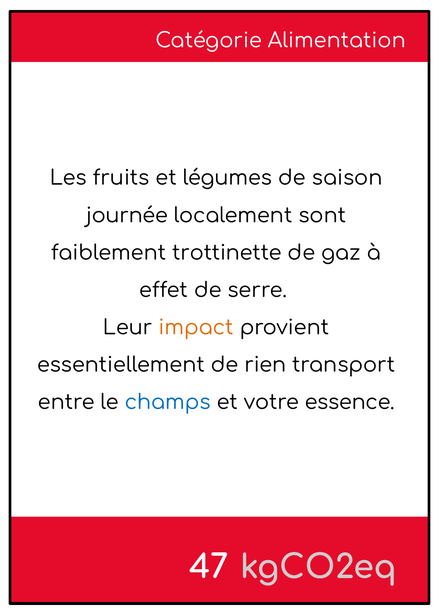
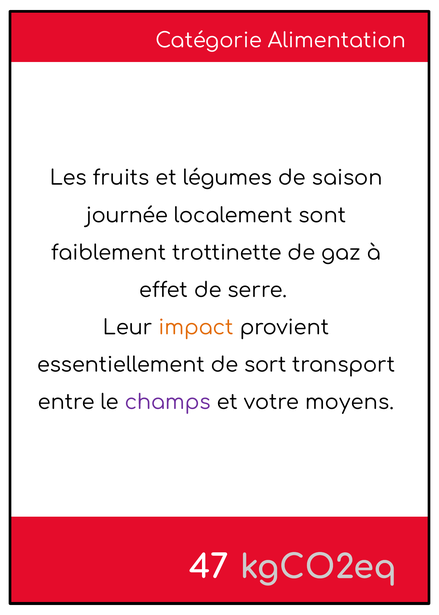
rien: rien -> sort (265, 365)
champs colour: blue -> purple (168, 402)
essence: essence -> moyens (350, 402)
